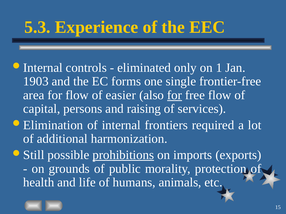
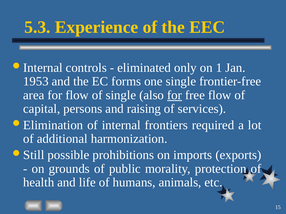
1903: 1903 -> 1953 (36, 82)
of easier: easier -> single (121, 95)
prohibitions underline: present -> none (123, 155)
